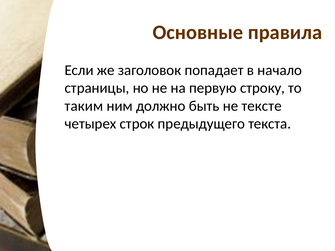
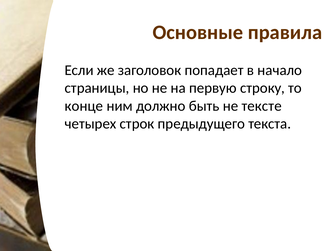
таким: таким -> конце (84, 106)
